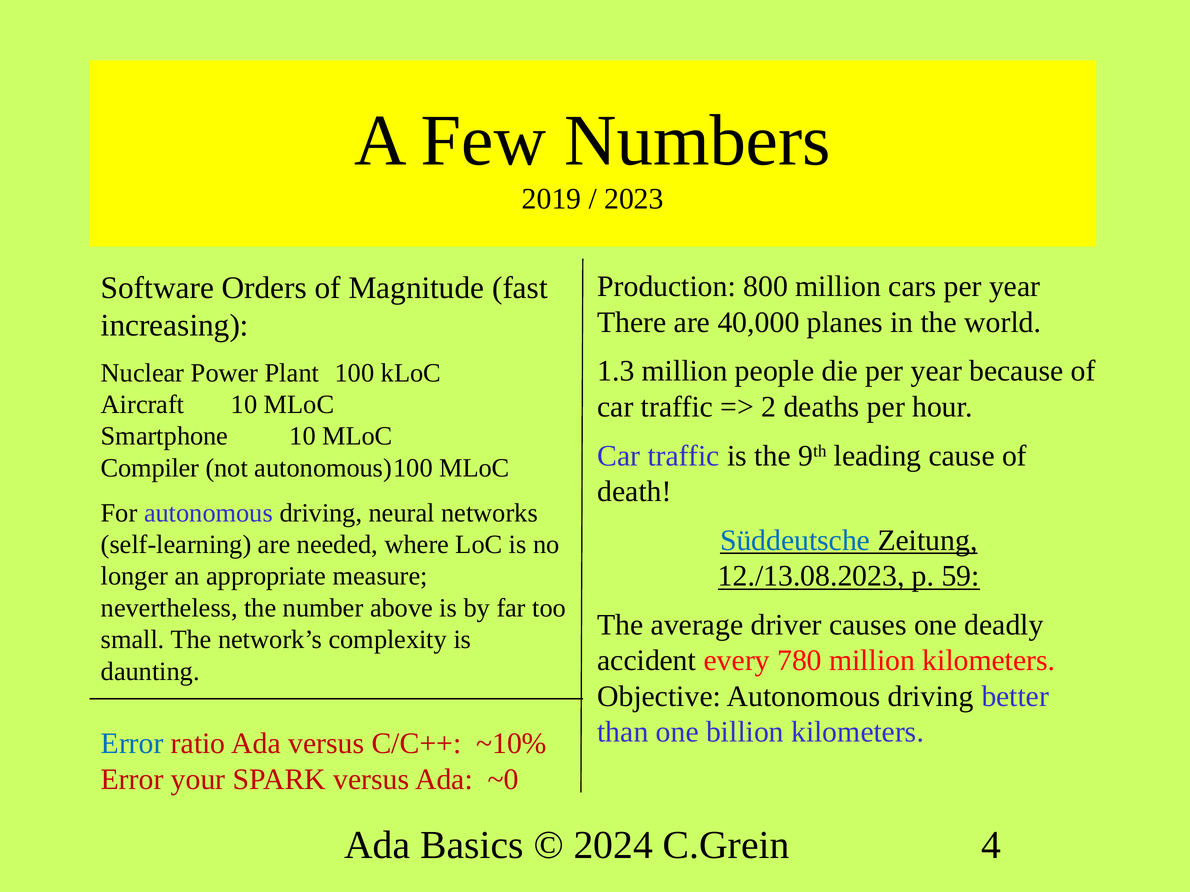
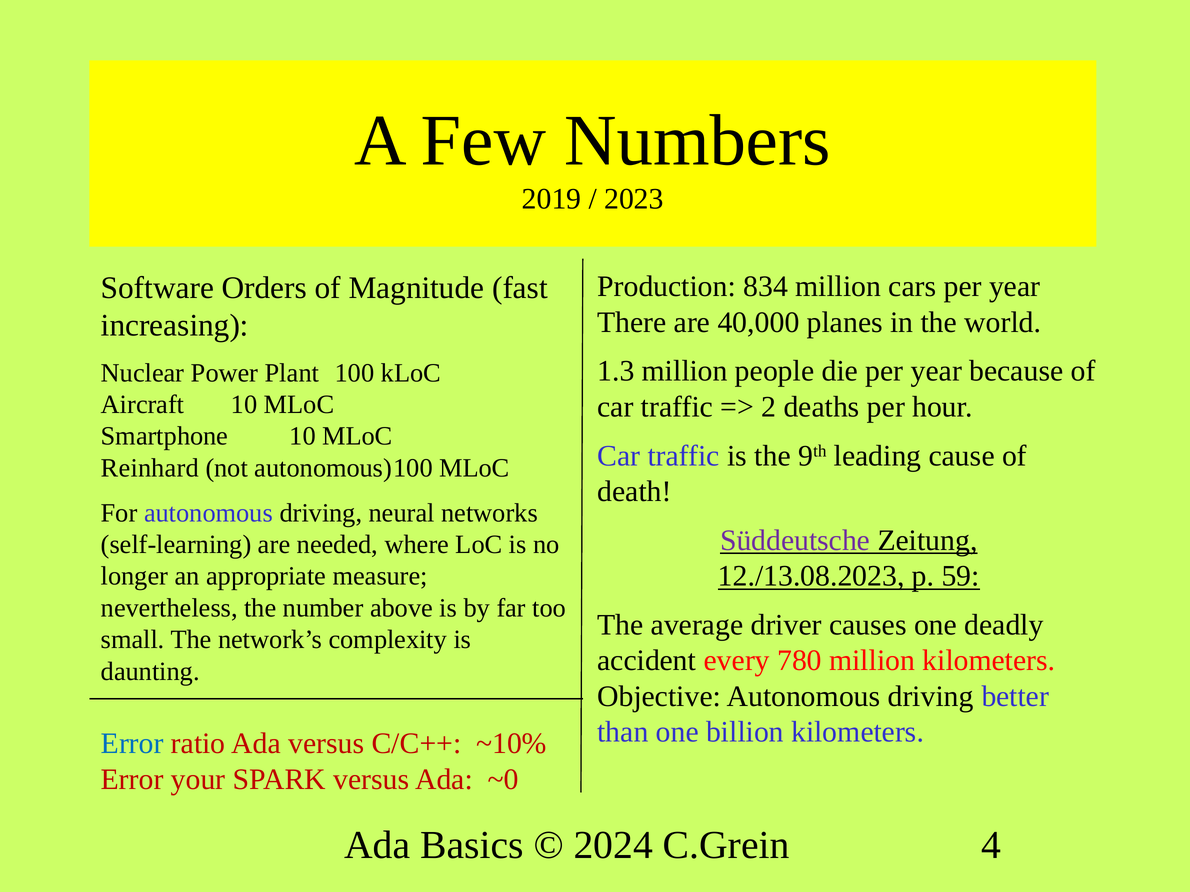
800: 800 -> 834 (766, 287)
Compiler: Compiler -> Reinhard (150, 468)
Süddeutsche colour: blue -> purple (795, 541)
